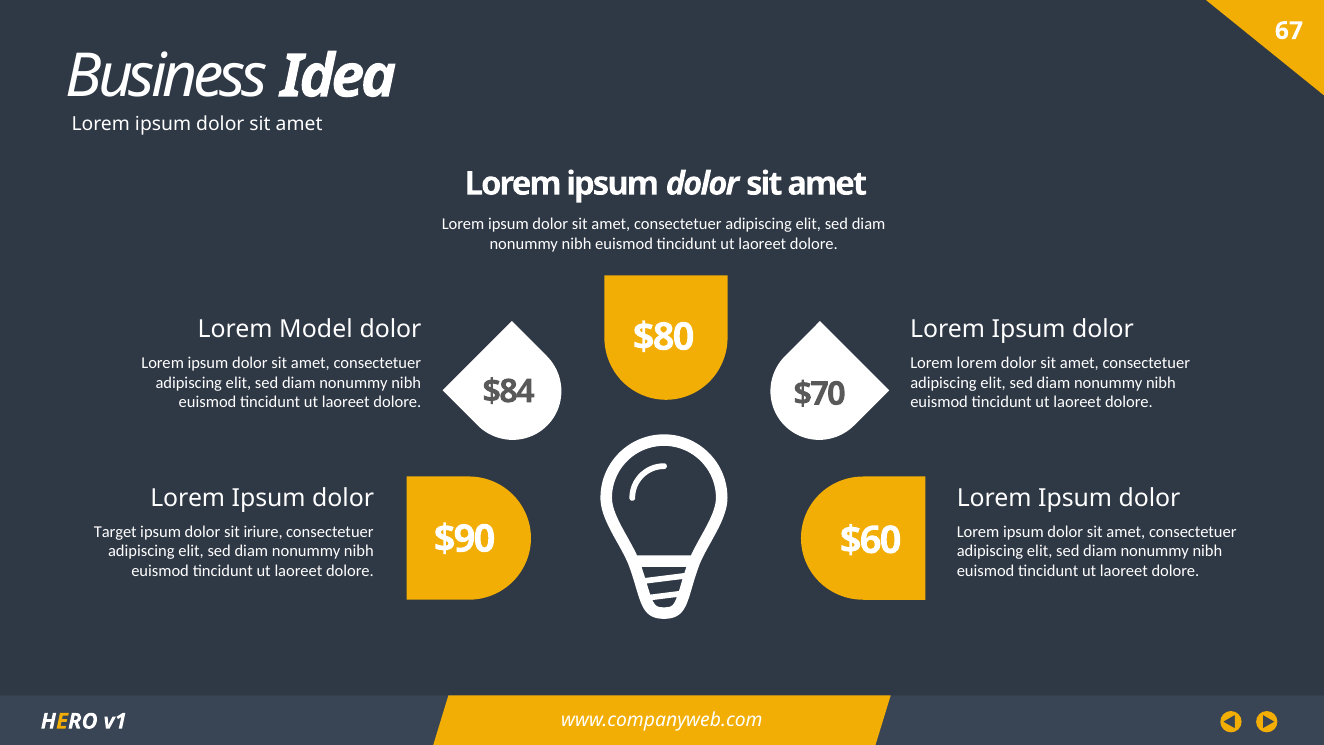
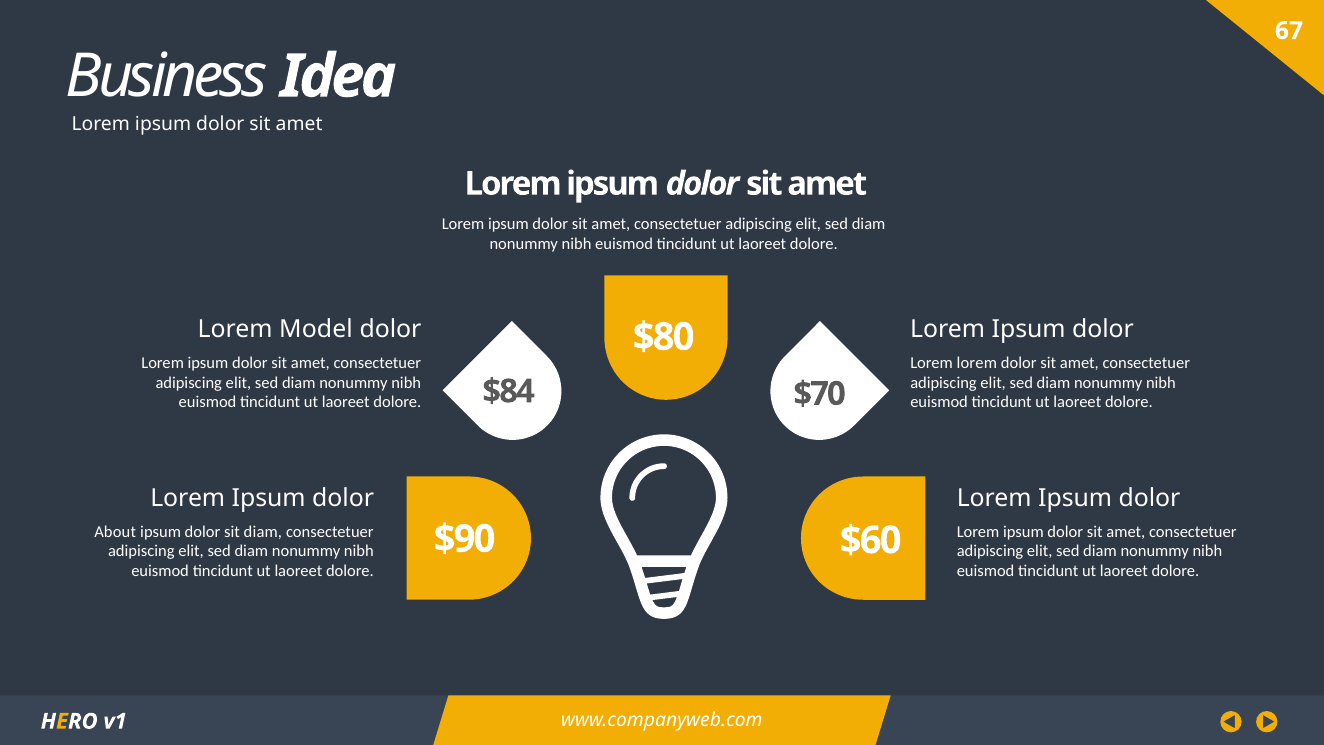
Target: Target -> About (115, 531)
sit iriure: iriure -> diam (263, 531)
